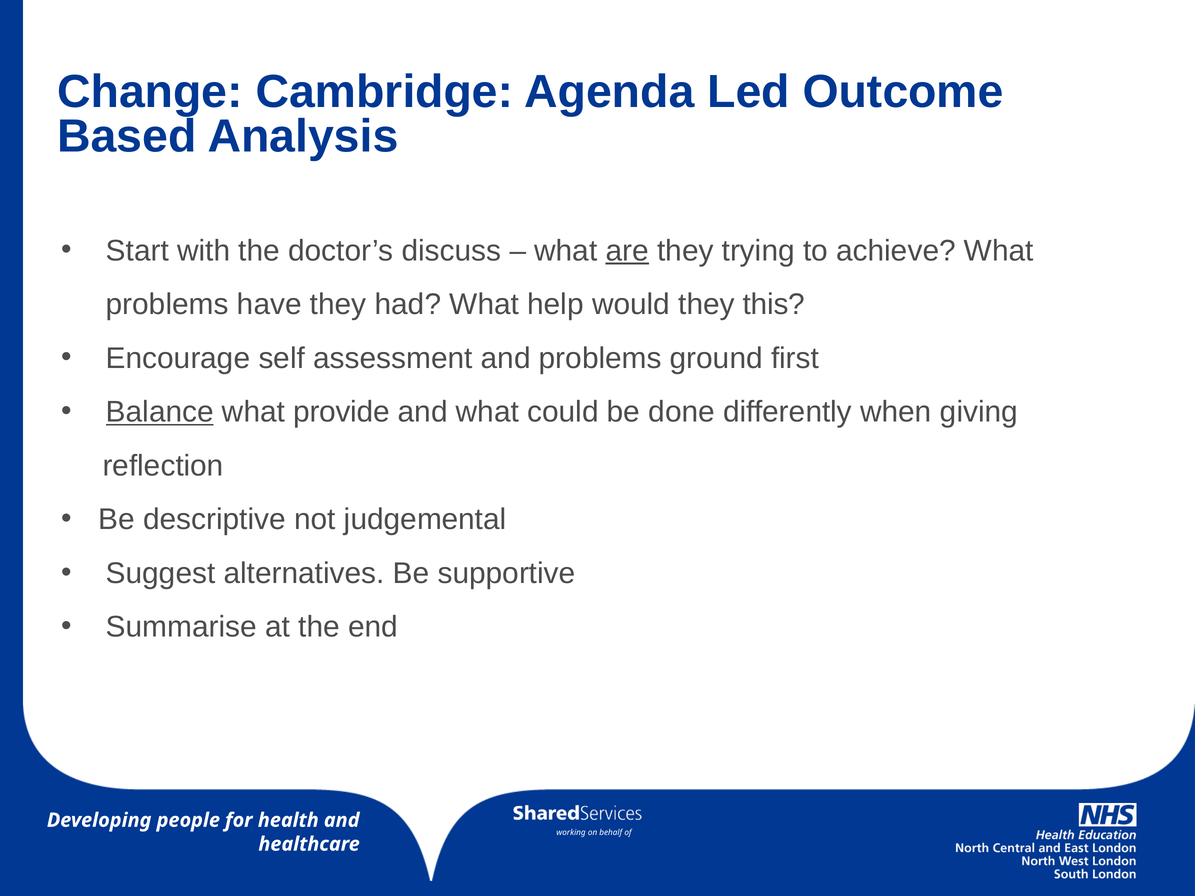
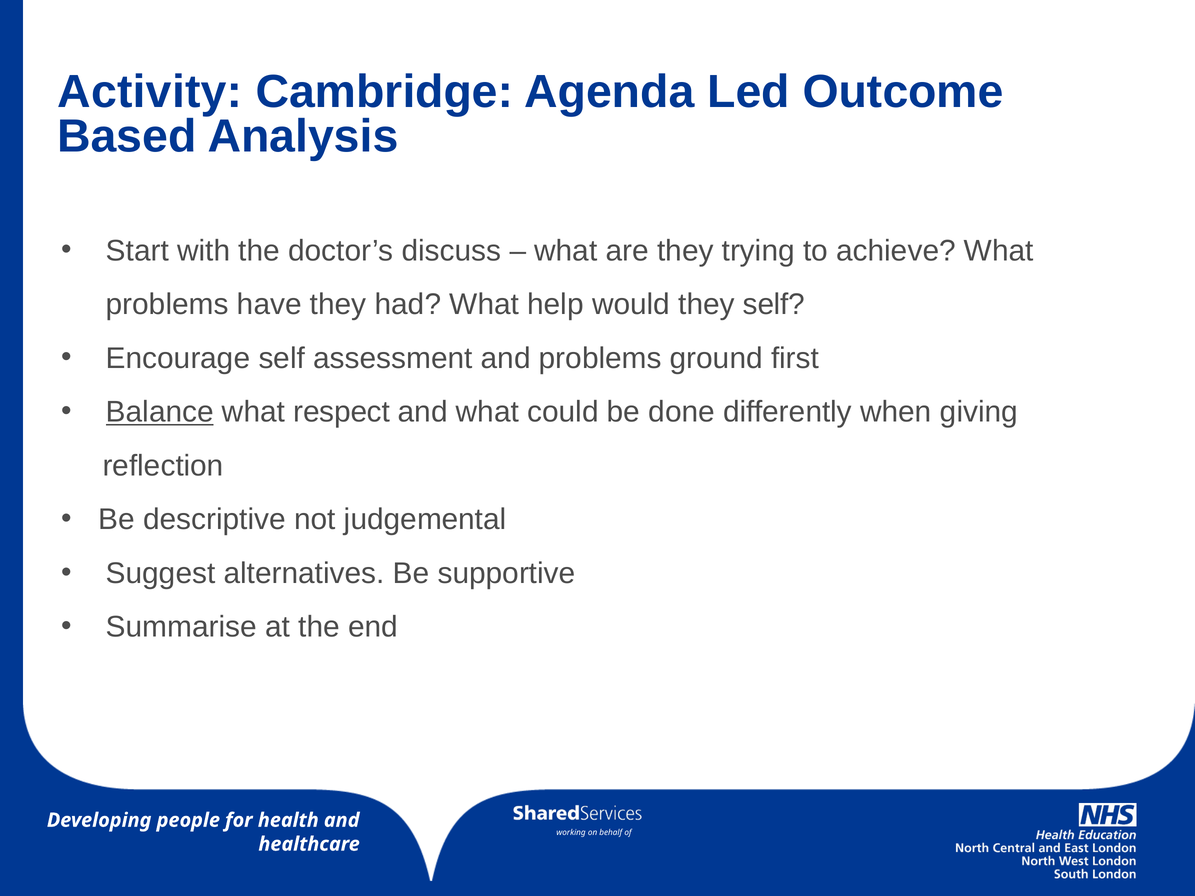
Change: Change -> Activity (150, 92)
are underline: present -> none (627, 251)
they this: this -> self (774, 305)
provide: provide -> respect (342, 412)
